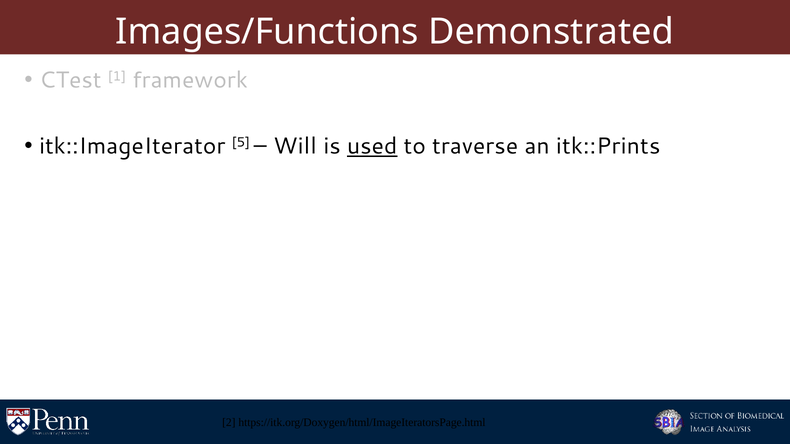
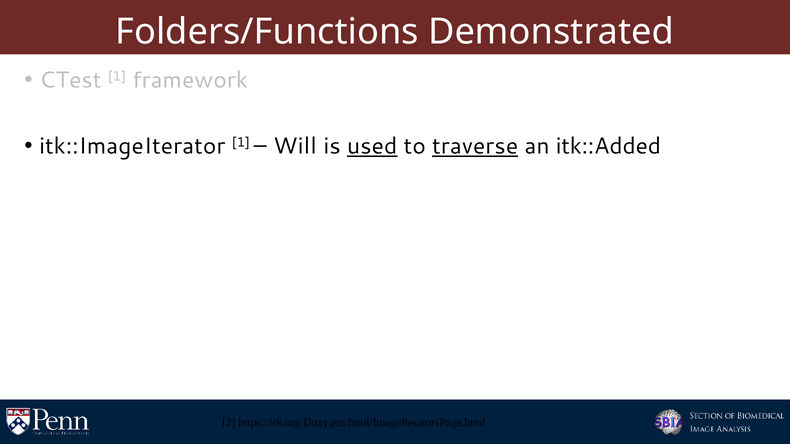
Images/Functions: Images/Functions -> Folders/Functions (267, 32)
itk::ImageIterator 5: 5 -> 1 (241, 143)
traverse underline: none -> present (475, 146)
itk::Prints: itk::Prints -> itk::Added (608, 146)
